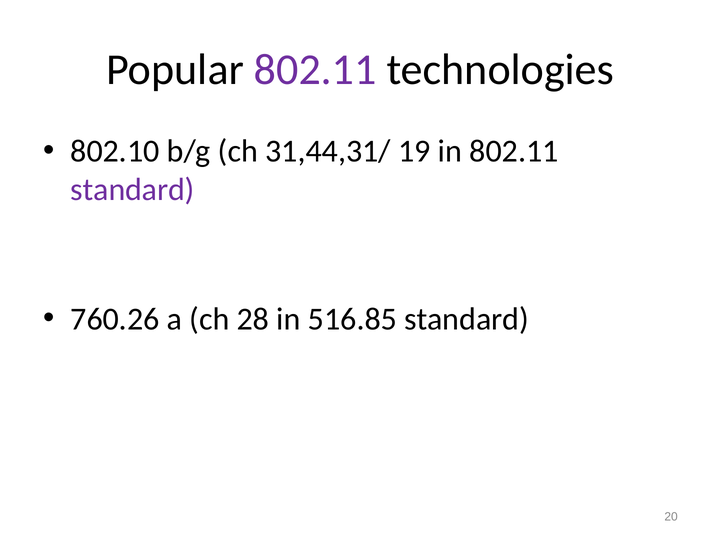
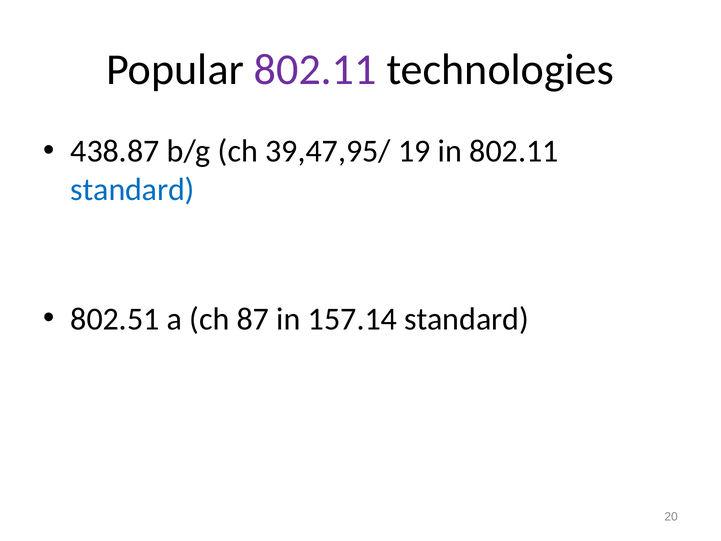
802.10: 802.10 -> 438.87 (115, 151)
31,44,31/: 31,44,31/ -> 39,47,95/ (328, 151)
standard colour: purple -> blue (132, 190)
760.26: 760.26 -> 802.51 (115, 319)
28: 28 -> 87 (253, 319)
516.85: 516.85 -> 157.14 (353, 319)
